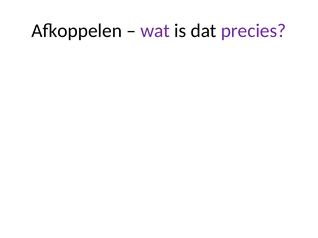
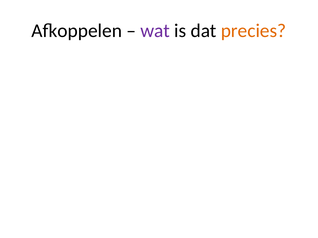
precies colour: purple -> orange (253, 31)
